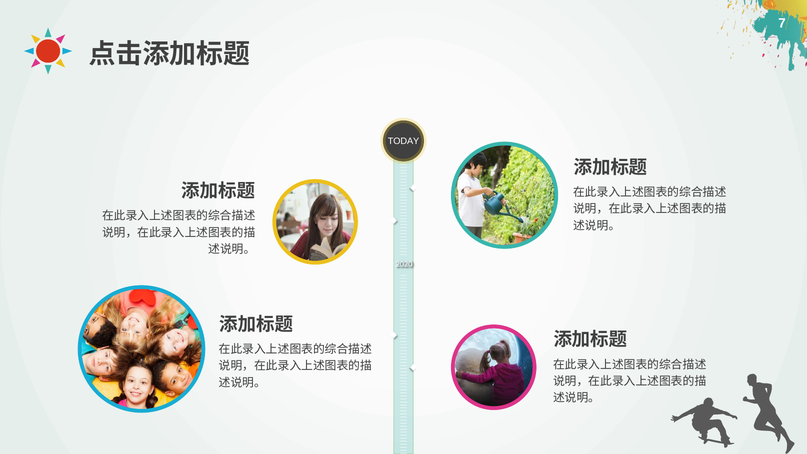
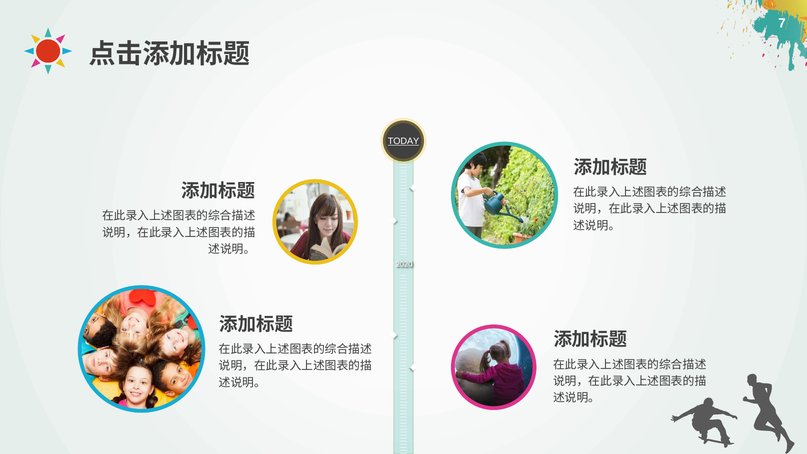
TODAY underline: none -> present (404, 141)
